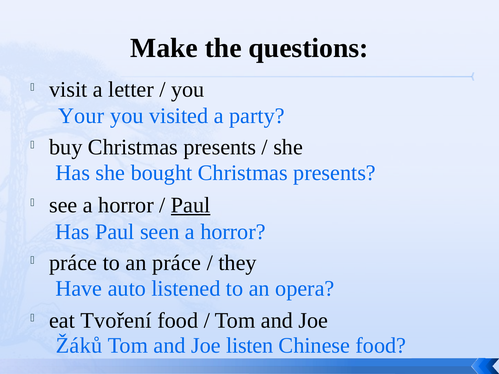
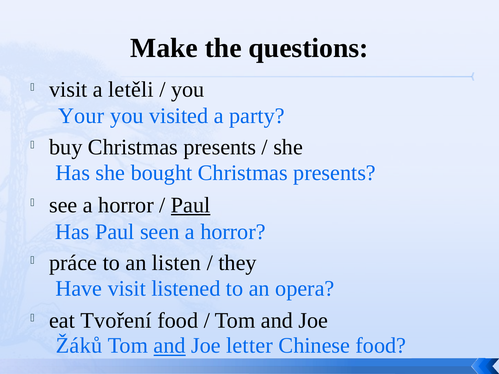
letter: letter -> letěli (131, 90)
an práce: práce -> listen (176, 263)
Have auto: auto -> visit (127, 289)
and underline: none -> present (170, 346)
listen: listen -> letter (250, 346)
